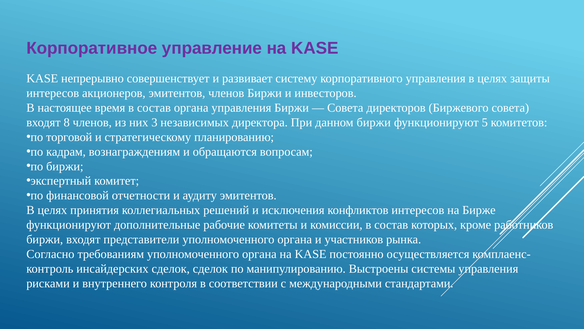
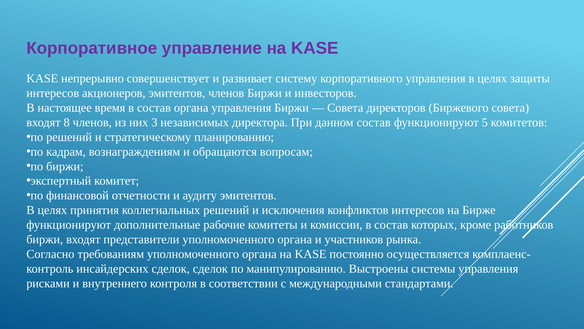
данном биржи: биржи -> состав (374, 122)
по торговой: торговой -> решений (69, 137)
